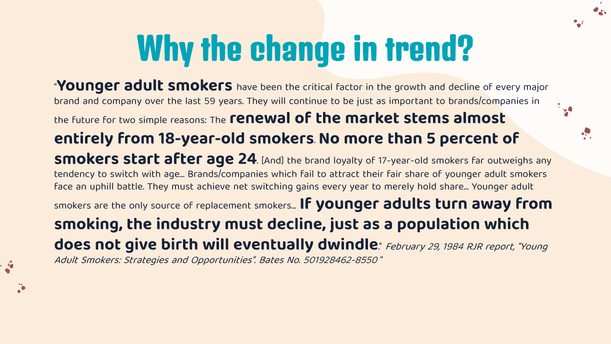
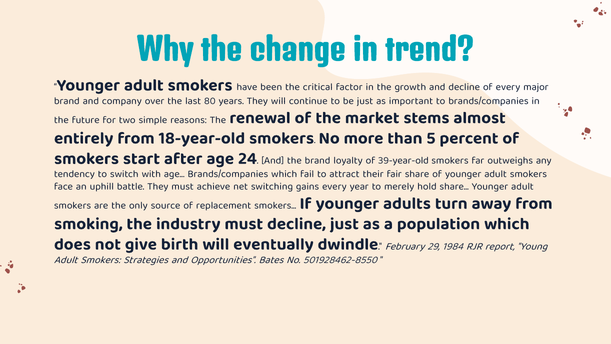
59: 59 -> 80 (210, 101)
17-year-old: 17-year-old -> 39-year-old (404, 160)
